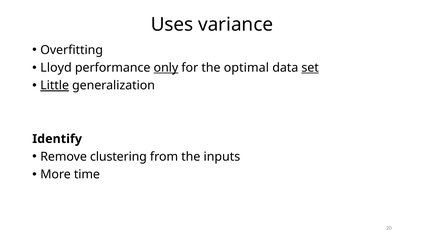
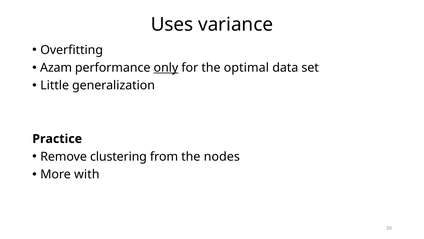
Lloyd: Lloyd -> Azam (56, 68)
set underline: present -> none (310, 68)
Little underline: present -> none (55, 85)
Identify: Identify -> Practice (57, 139)
inputs: inputs -> nodes (222, 156)
time: time -> with (87, 174)
